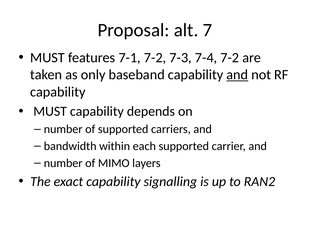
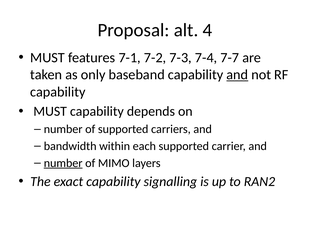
7: 7 -> 4 (207, 30)
7-4 7-2: 7-2 -> 7-7 (230, 58)
number underline: none -> present (63, 163)
